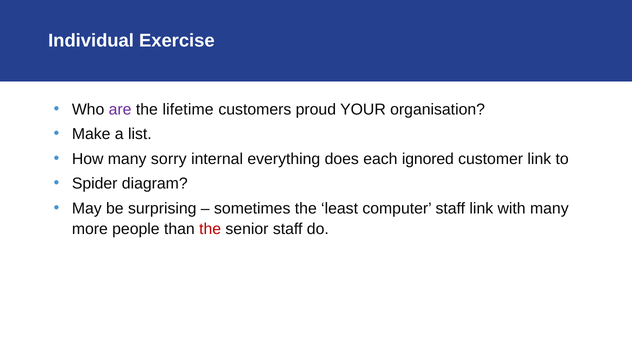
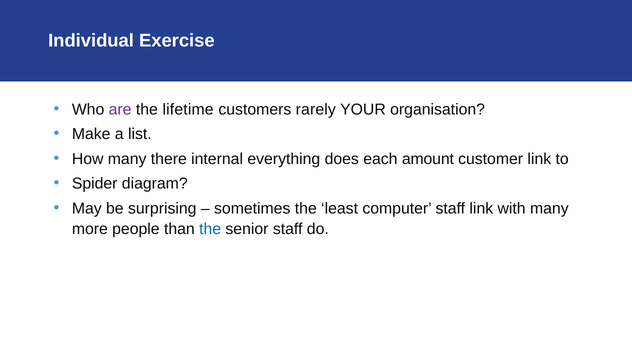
proud: proud -> rarely (316, 109)
sorry: sorry -> there (169, 159)
ignored: ignored -> amount (428, 159)
the colour: red -> blue (210, 230)
